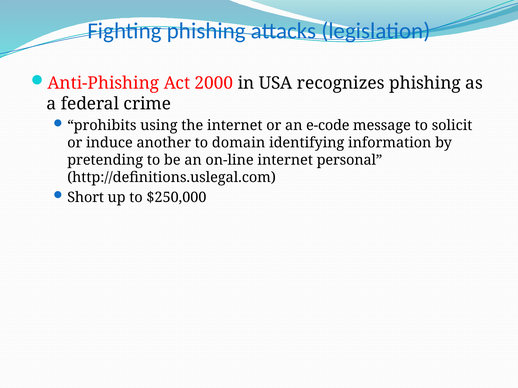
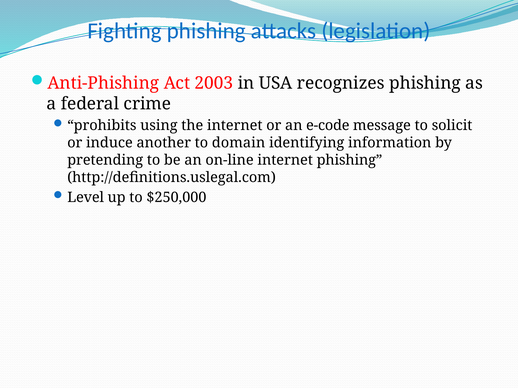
2000: 2000 -> 2003 (214, 83)
internet personal: personal -> phishing (350, 160)
Short: Short -> Level (86, 198)
